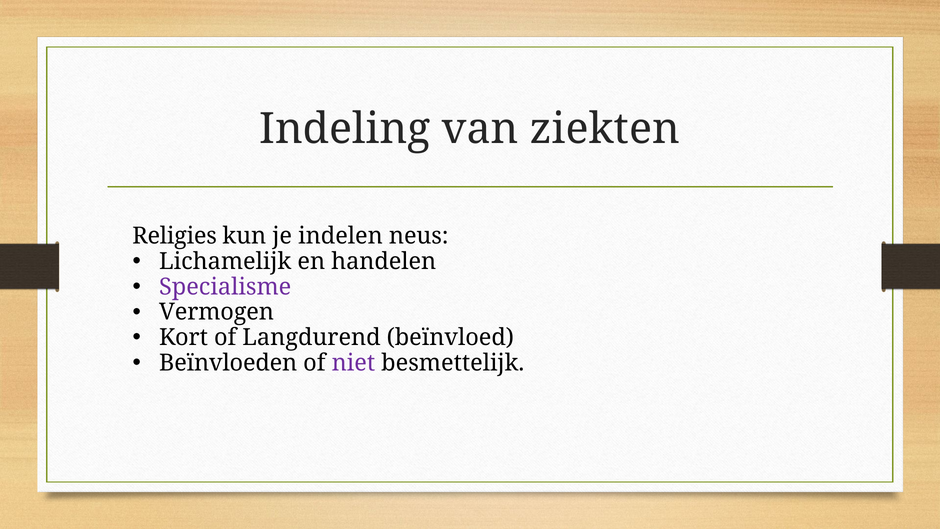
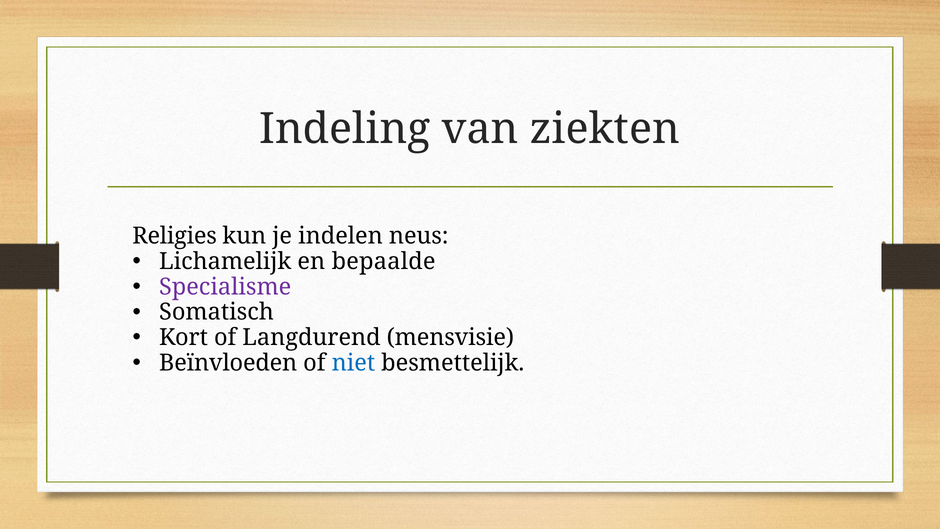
handelen: handelen -> bepaalde (384, 261)
Vermogen: Vermogen -> Somatisch (216, 312)
beïnvloed: beïnvloed -> mensvisie (450, 338)
niet colour: purple -> blue (353, 363)
